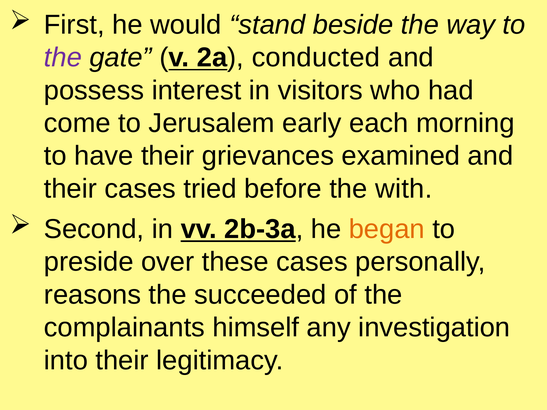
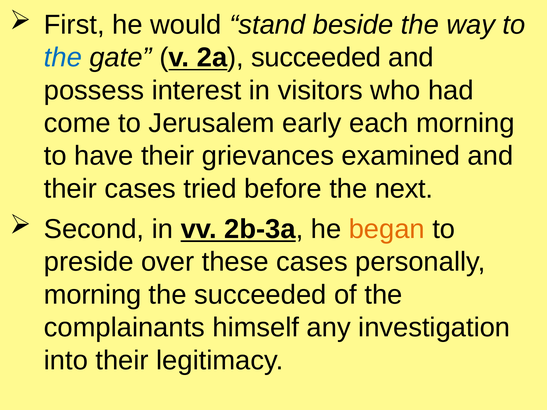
the colour: purple -> blue (63, 58)
2a conducted: conducted -> succeeded (316, 58)
with: with -> next (404, 189)
reasons: reasons -> morning (93, 295)
